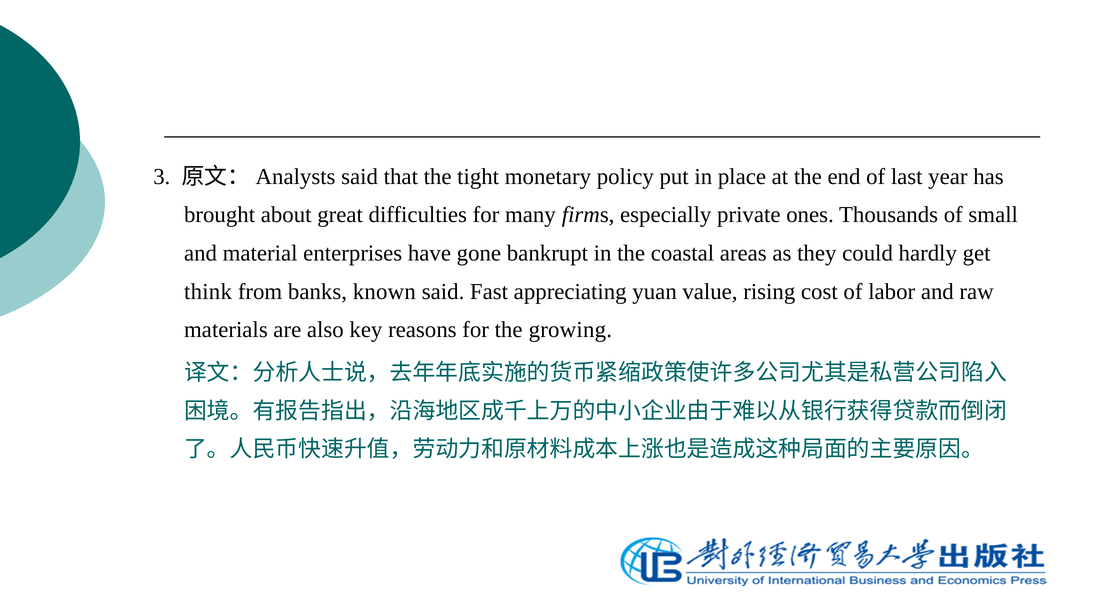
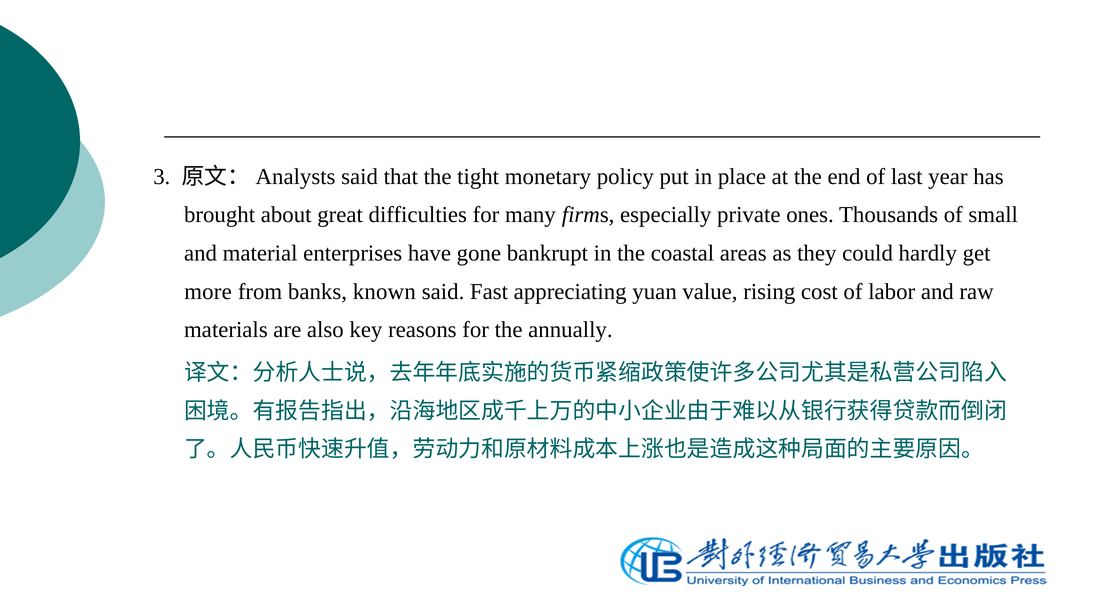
think: think -> more (208, 292)
growing: growing -> annually (570, 330)
